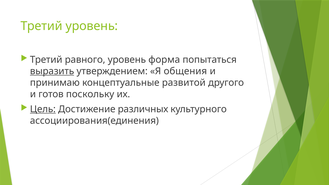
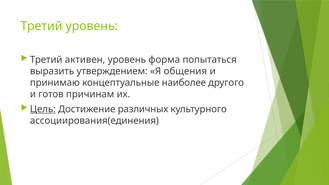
равного: равного -> активен (85, 60)
выразить underline: present -> none (52, 71)
развитой: развитой -> наиболее (184, 83)
поскольку: поскольку -> причинам (90, 94)
